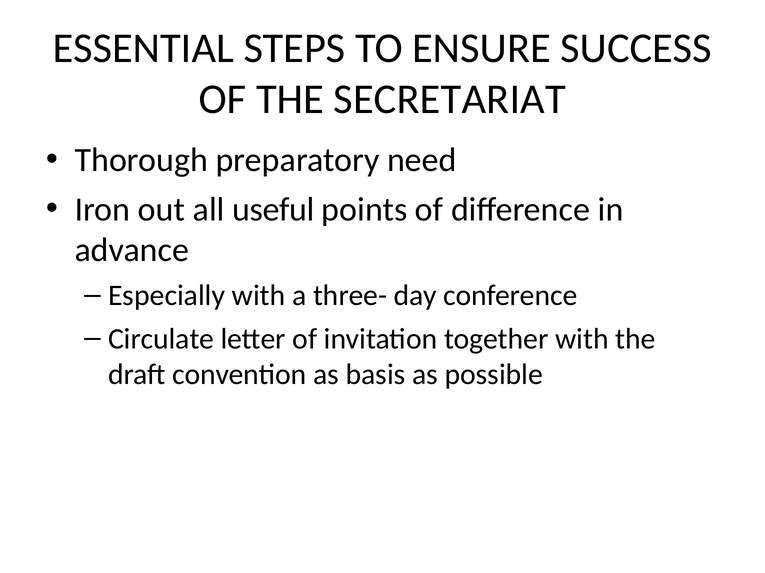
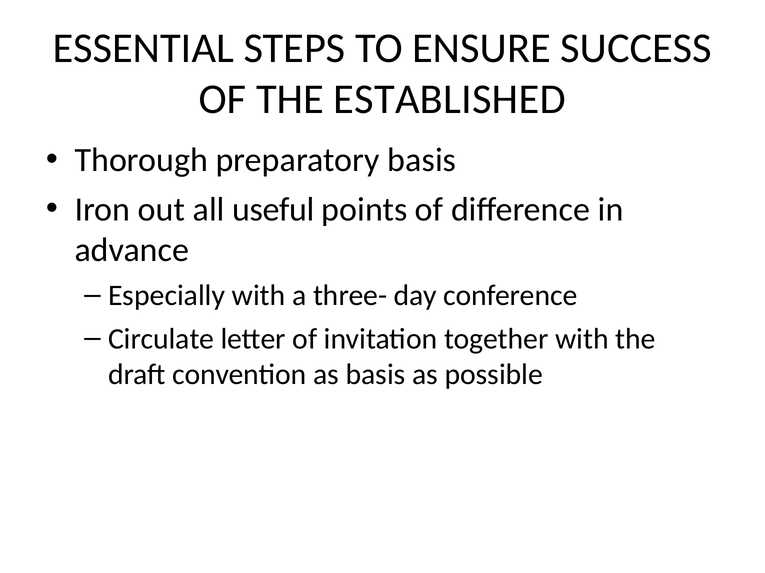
SECRETARIAT: SECRETARIAT -> ESTABLISHED (450, 99)
preparatory need: need -> basis (422, 160)
